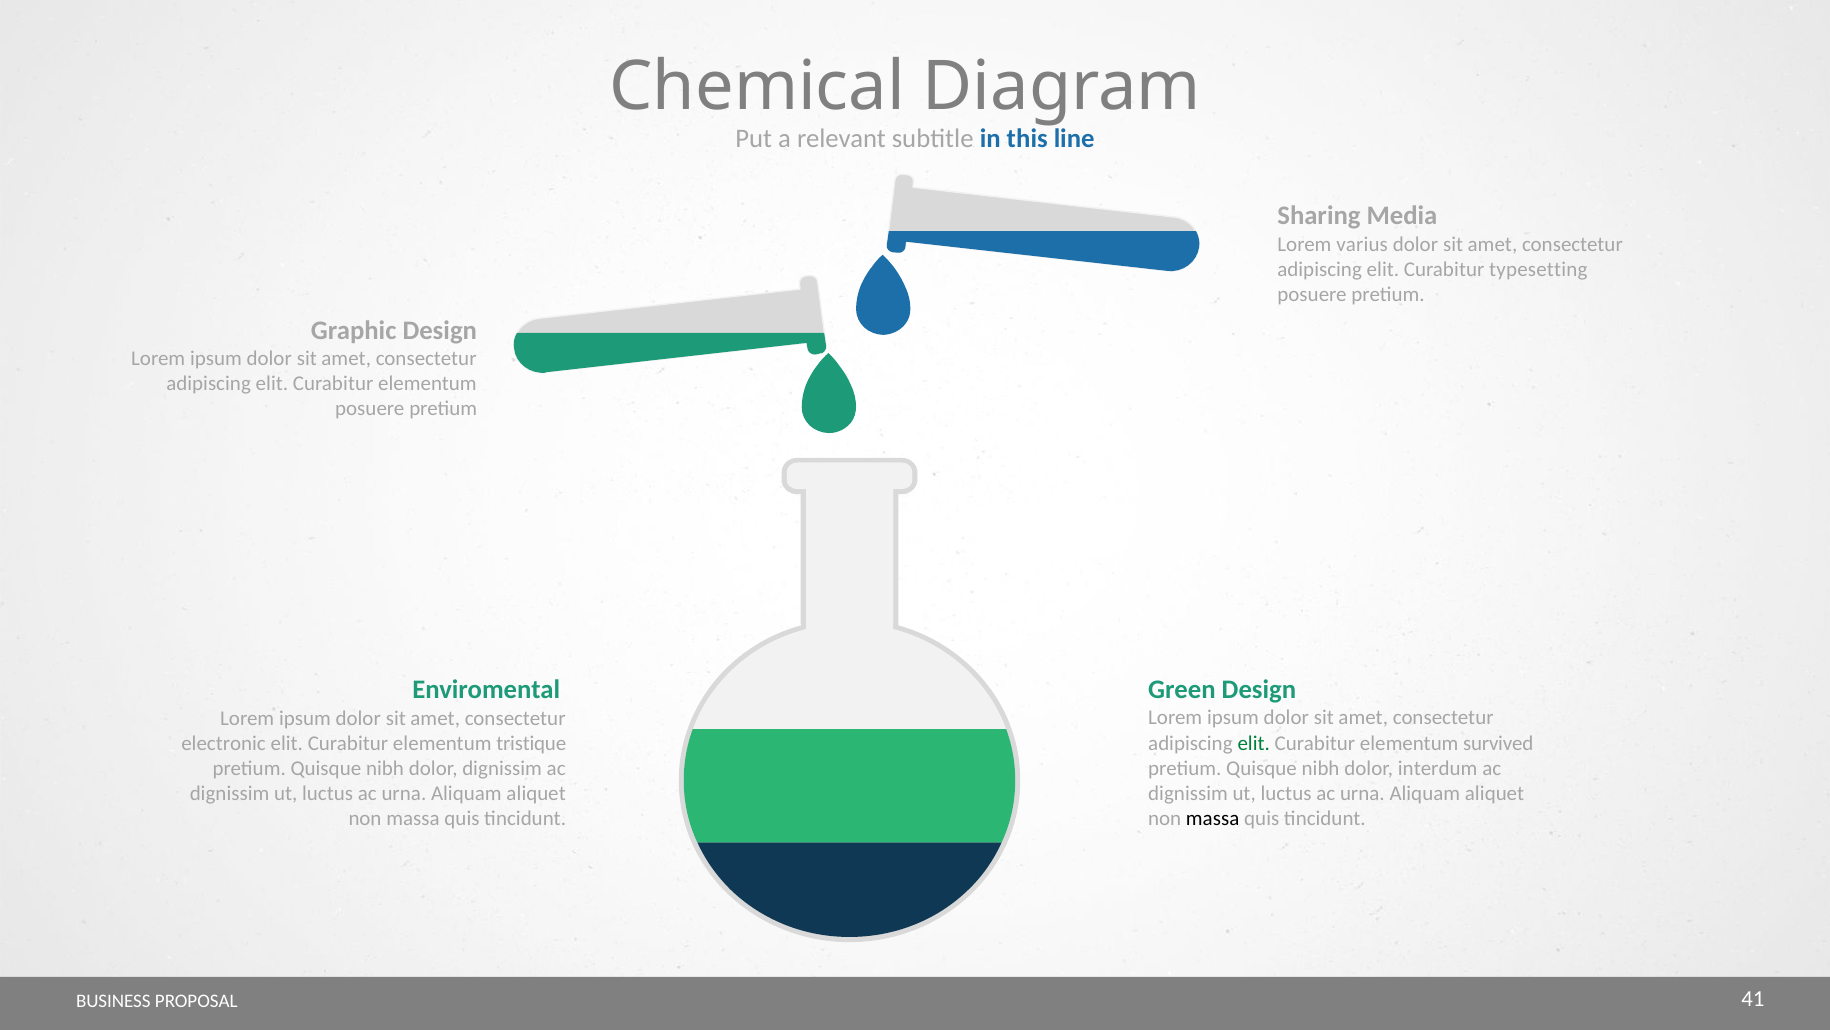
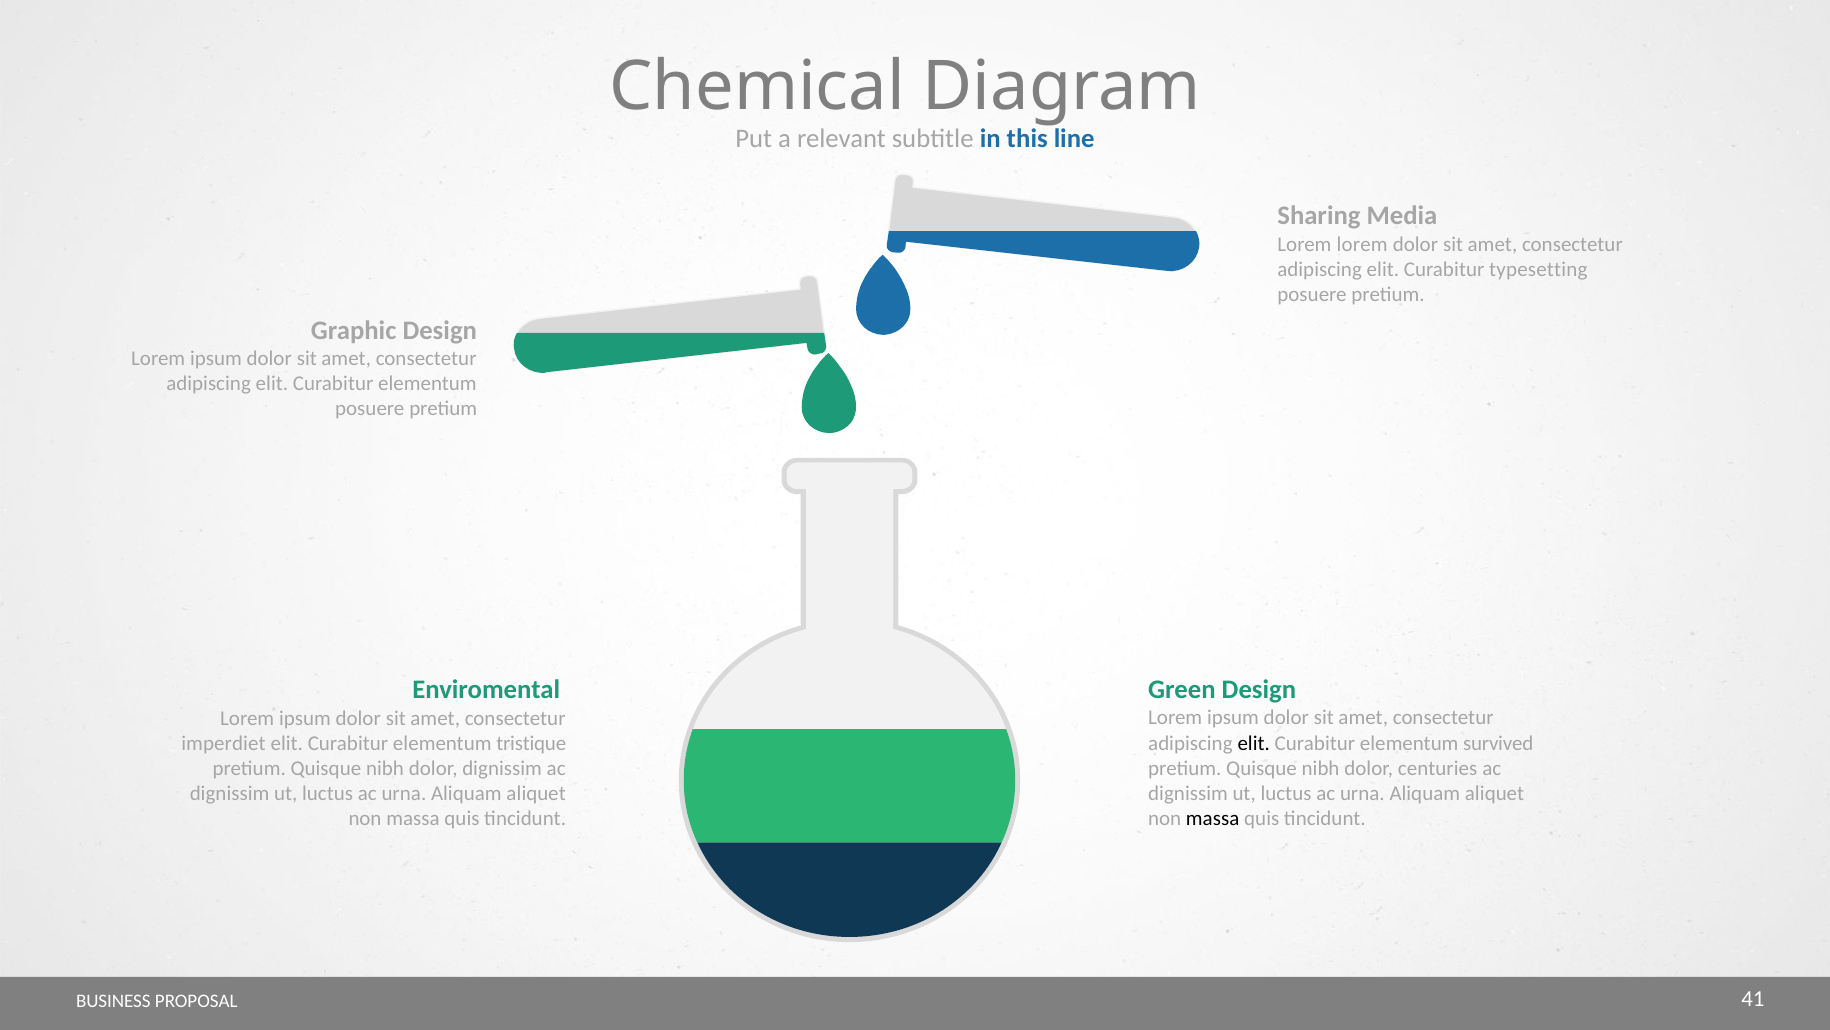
Lorem varius: varius -> lorem (1362, 244)
elit colour: green -> black (1254, 743)
electronic: electronic -> imperdiet (223, 743)
interdum: interdum -> centuries (1438, 768)
